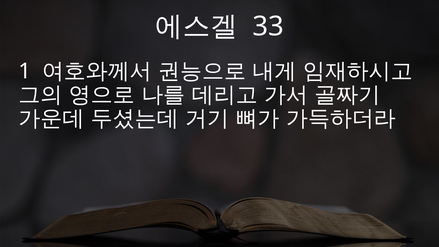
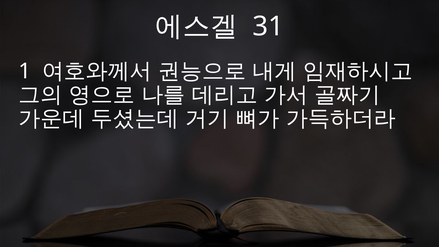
33: 33 -> 31 (268, 26)
